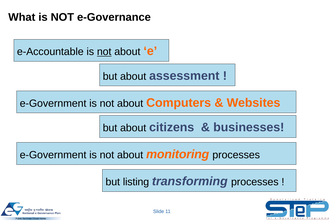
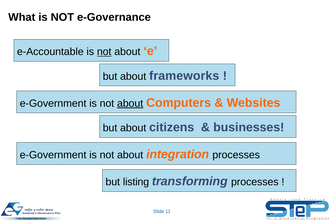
assessment: assessment -> frameworks (184, 76)
about underline: none -> present (130, 104)
monitoring: monitoring -> integration (178, 155)
